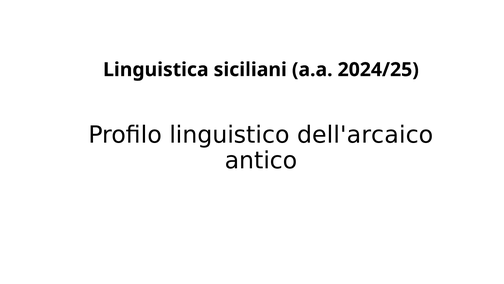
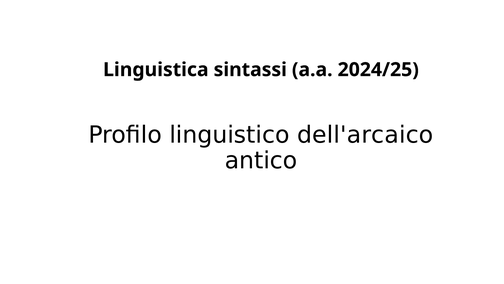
siciliani: siciliani -> sintassi (250, 70)
